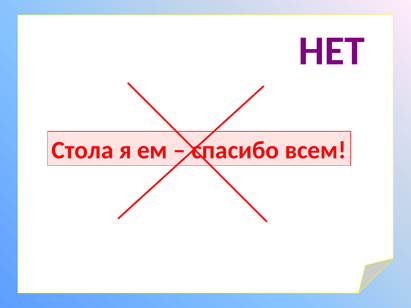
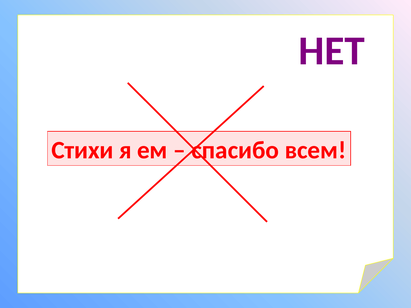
Стола: Стола -> Стихи (82, 150)
